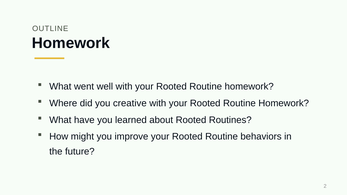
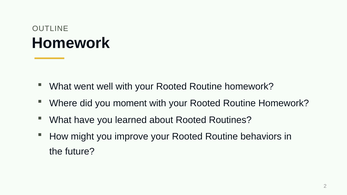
creative: creative -> moment (130, 103)
